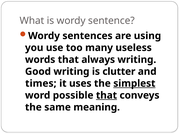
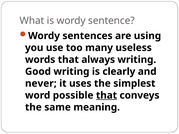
clutter: clutter -> clearly (119, 72)
times: times -> never (41, 84)
simplest underline: present -> none (134, 84)
